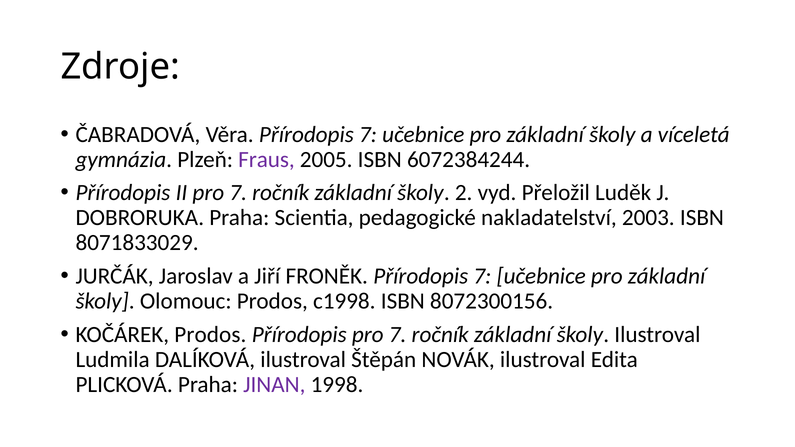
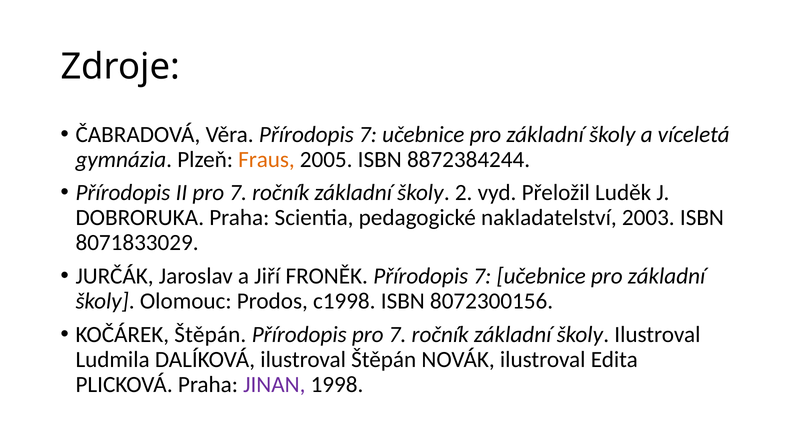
Fraus colour: purple -> orange (266, 159)
6072384244: 6072384244 -> 8872384244 (469, 159)
KOČÁREK Prodos: Prodos -> Štěpán (210, 335)
